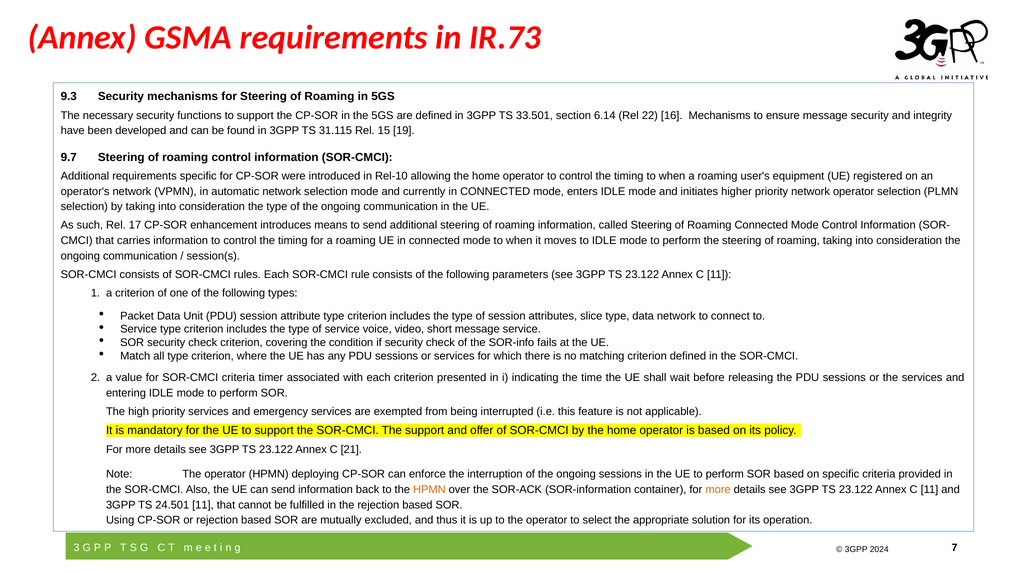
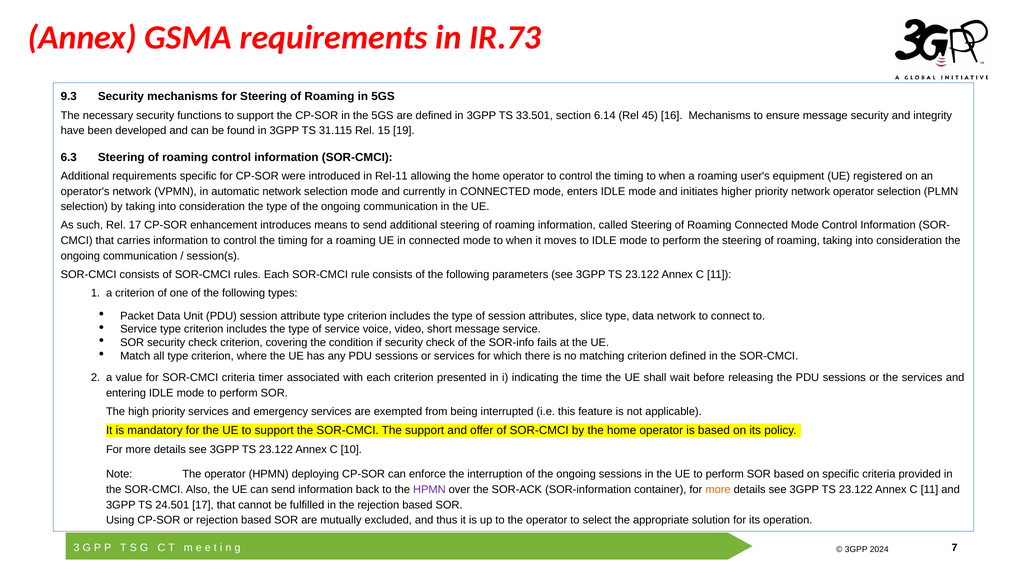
22: 22 -> 45 (650, 115)
9.7: 9.7 -> 6.3 (69, 157)
Rel-10: Rel-10 -> Rel-11 (391, 176)
21: 21 -> 10 (351, 449)
HPMN colour: orange -> purple (429, 489)
24.501 11: 11 -> 17 (203, 505)
